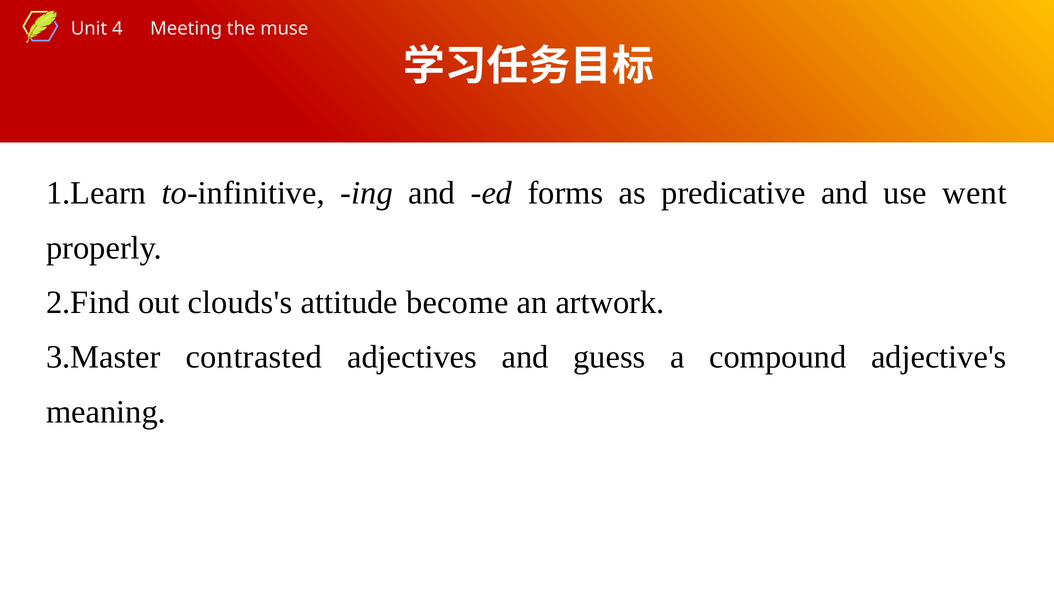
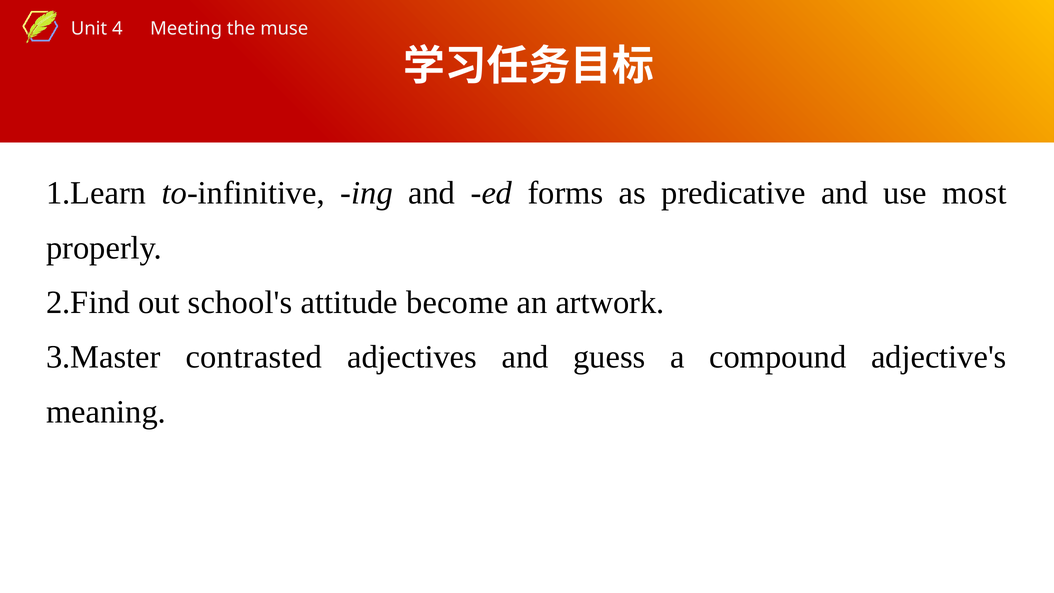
went: went -> most (974, 193)
clouds's: clouds's -> school's (240, 302)
